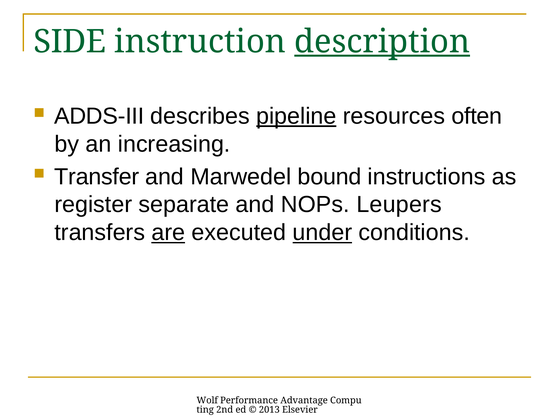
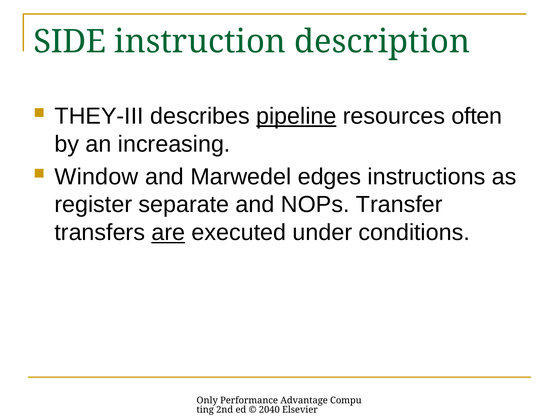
description underline: present -> none (382, 42)
ADDS-III: ADDS-III -> THEY-III (99, 116)
Transfer: Transfer -> Window (96, 177)
bound: bound -> edges (329, 177)
Leupers: Leupers -> Transfer (399, 205)
under underline: present -> none (322, 233)
Wolf: Wolf -> Only (207, 401)
2013: 2013 -> 2040 (269, 410)
